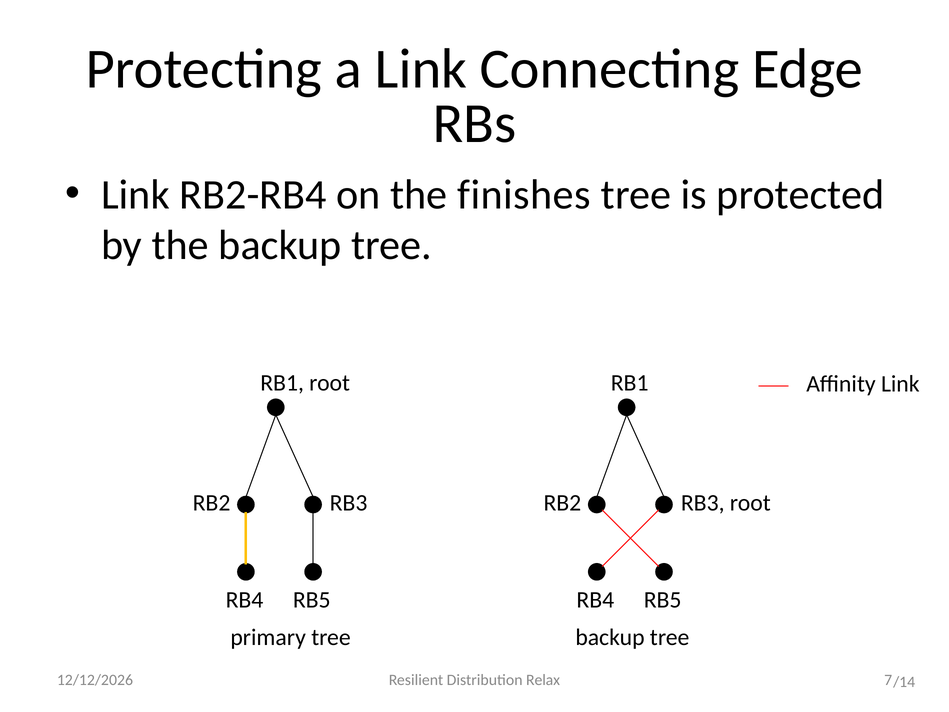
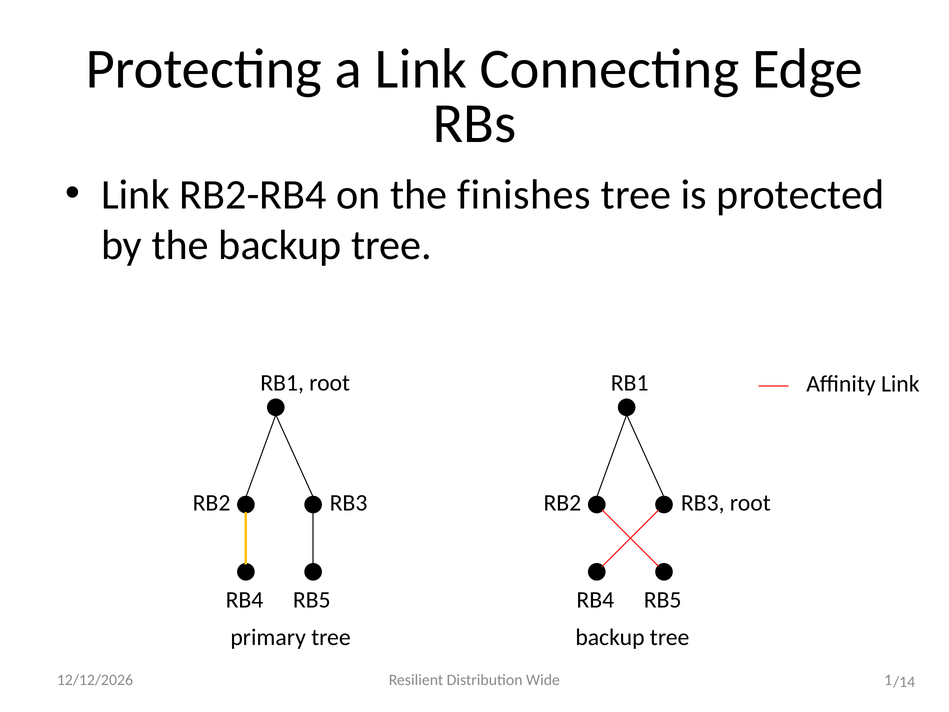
Relax: Relax -> Wide (543, 680)
7: 7 -> 1 (888, 680)
